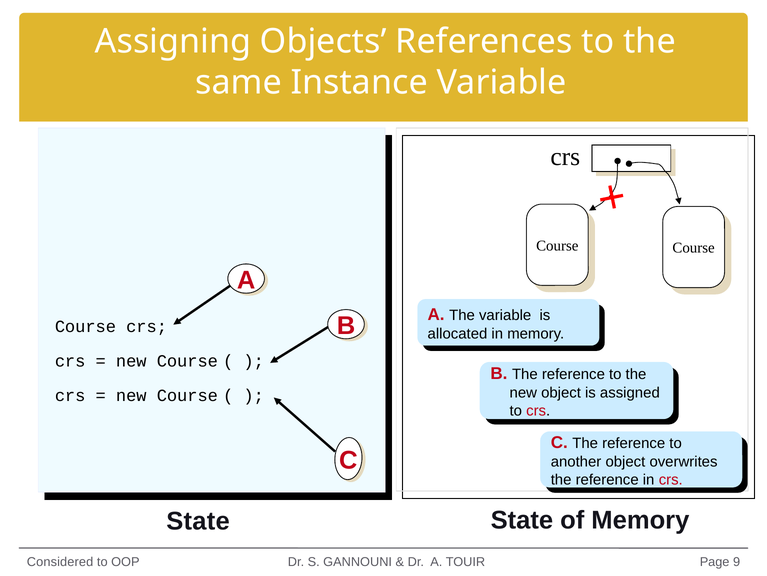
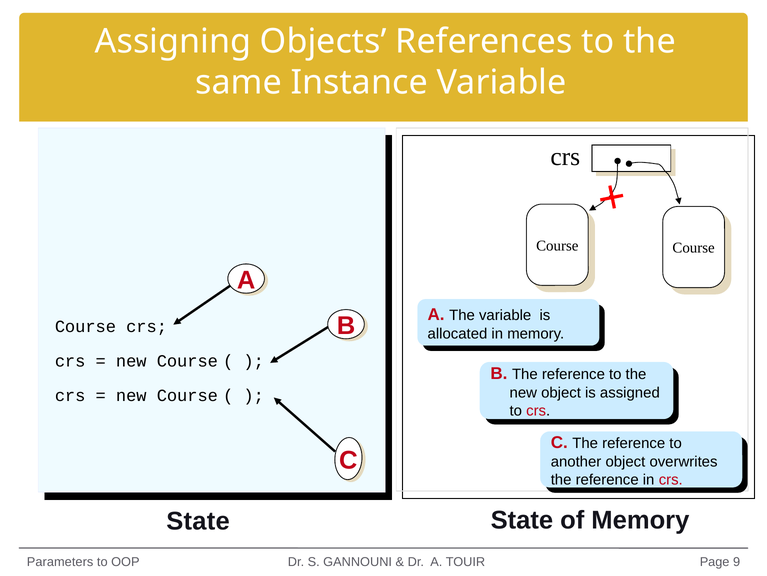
Considered: Considered -> Parameters (60, 561)
